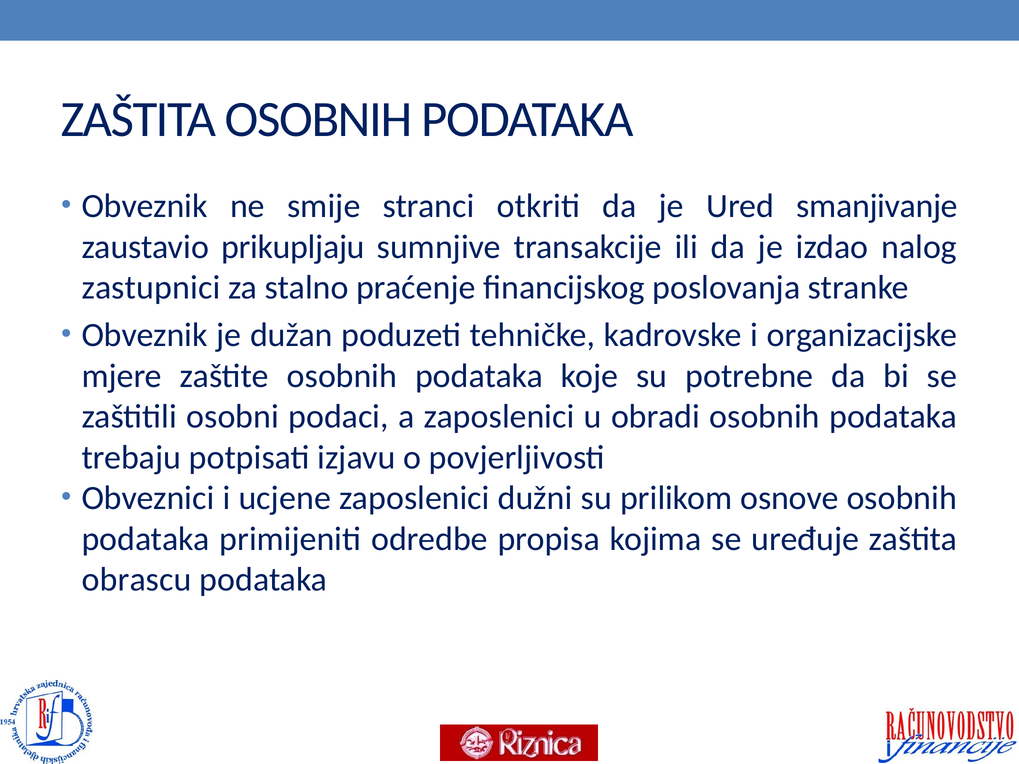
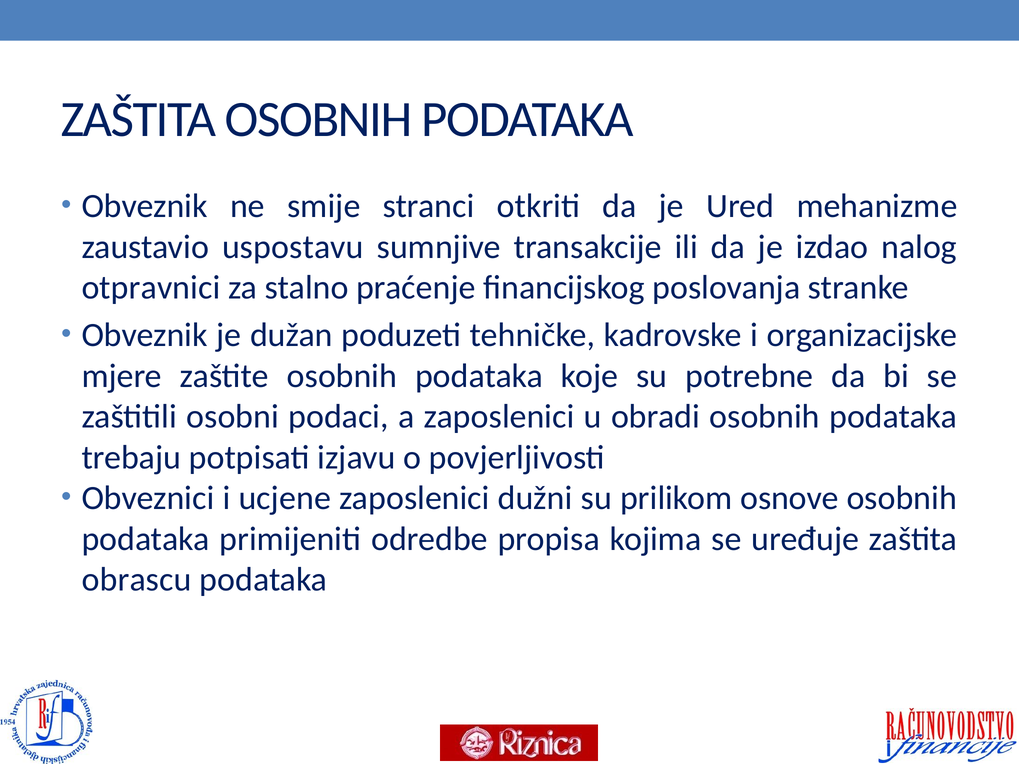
smanjivanje: smanjivanje -> mehanizme (877, 206)
prikupljaju: prikupljaju -> uspostavu (293, 247)
zastupnici: zastupnici -> otpravnici (151, 288)
